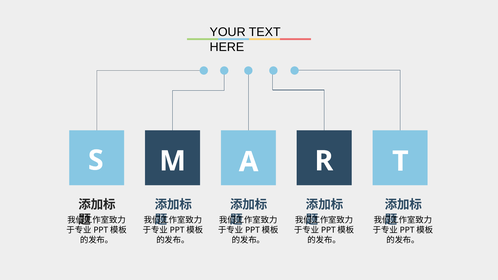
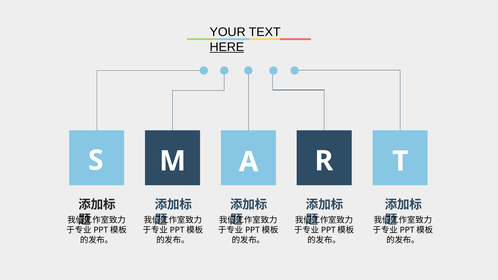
HERE underline: none -> present (227, 47)
